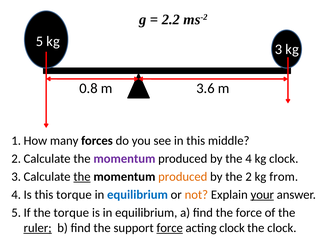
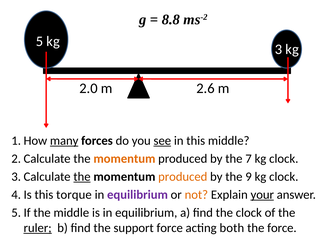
2.2: 2.2 -> 8.8 (171, 19)
0.8: 0.8 -> 2.0 (88, 88)
3.6: 3.6 -> 2.6 (205, 88)
many underline: none -> present (64, 140)
see underline: none -> present (162, 140)
momentum colour: purple -> orange (124, 158)
4: 4 -> 7 (249, 158)
2: 2 -> 9 (249, 176)
from: from -> clock (284, 176)
equilibrium colour: blue -> purple (137, 194)
the torque: torque -> middle (71, 212)
the force: force -> clock (249, 212)
force underline: present -> none (170, 227)
acting clock: clock -> both (232, 227)
the clock: clock -> force (282, 227)
